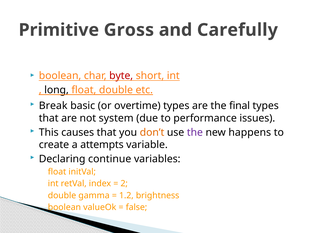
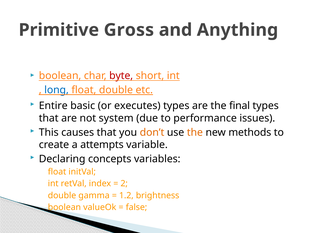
Carefully: Carefully -> Anything (237, 30)
long colour: black -> blue (57, 90)
Break: Break -> Entire (53, 106)
overtime: overtime -> executes (137, 106)
the colour: purple -> orange (195, 132)
happens: happens -> methods (250, 132)
continue: continue -> concepts (110, 159)
